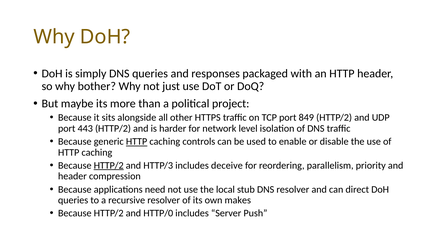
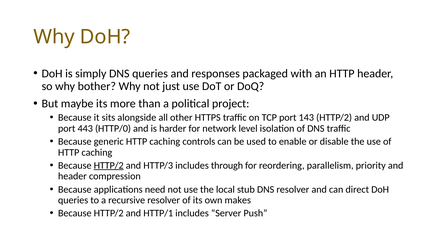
849: 849 -> 143 (306, 118)
443 HTTP/2: HTTP/2 -> HTTP/0 (113, 129)
HTTP underline: present -> none (137, 142)
deceive: deceive -> through (227, 166)
HTTP/0: HTTP/0 -> HTTP/1 (158, 214)
